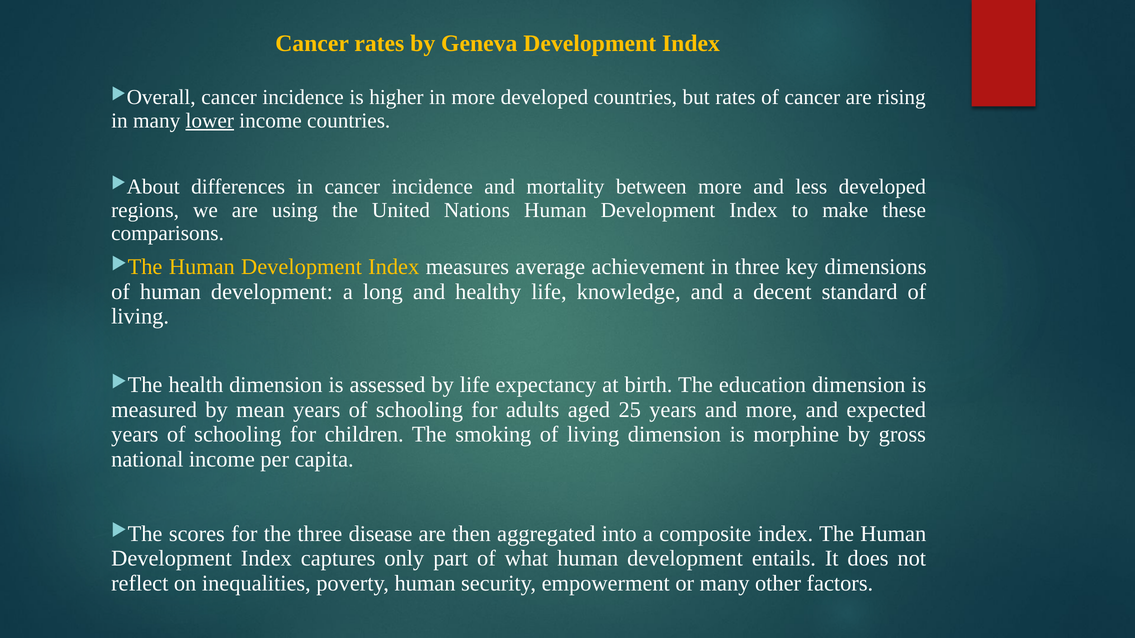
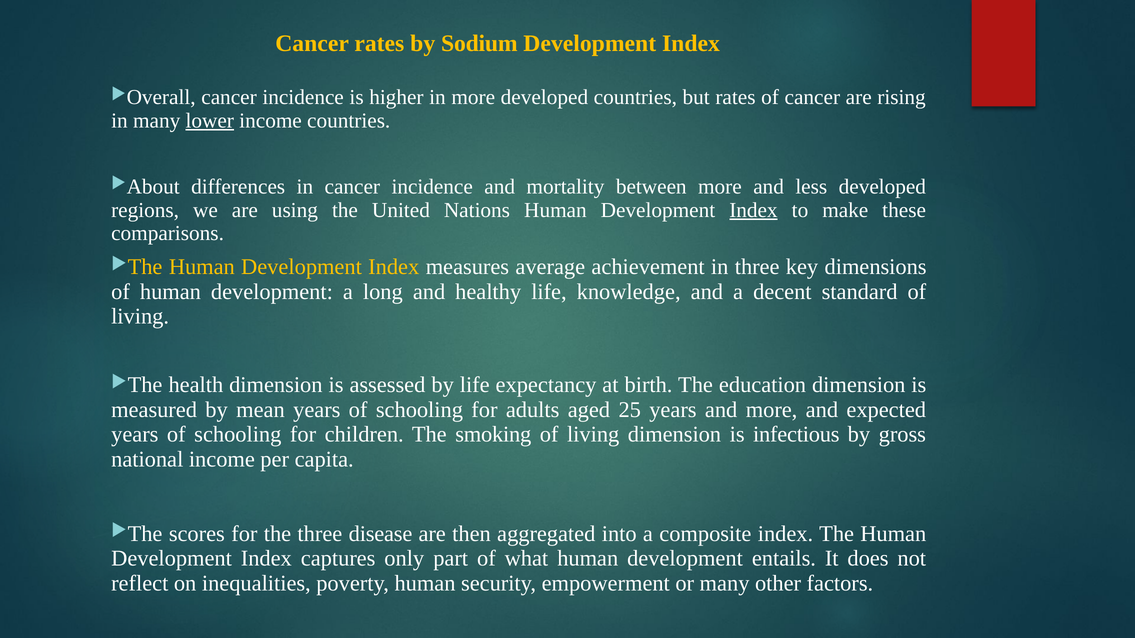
Geneva: Geneva -> Sodium (479, 43)
Index underline: none -> present (753, 210)
morphine: morphine -> infectious (796, 435)
